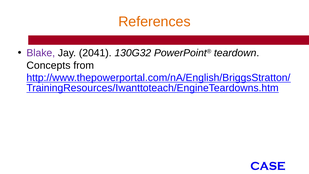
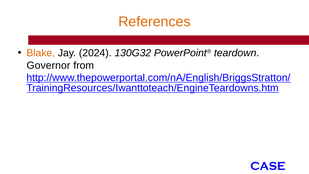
Blake colour: purple -> orange (41, 53)
2041: 2041 -> 2024 (95, 53)
Concepts: Concepts -> Governor (48, 65)
